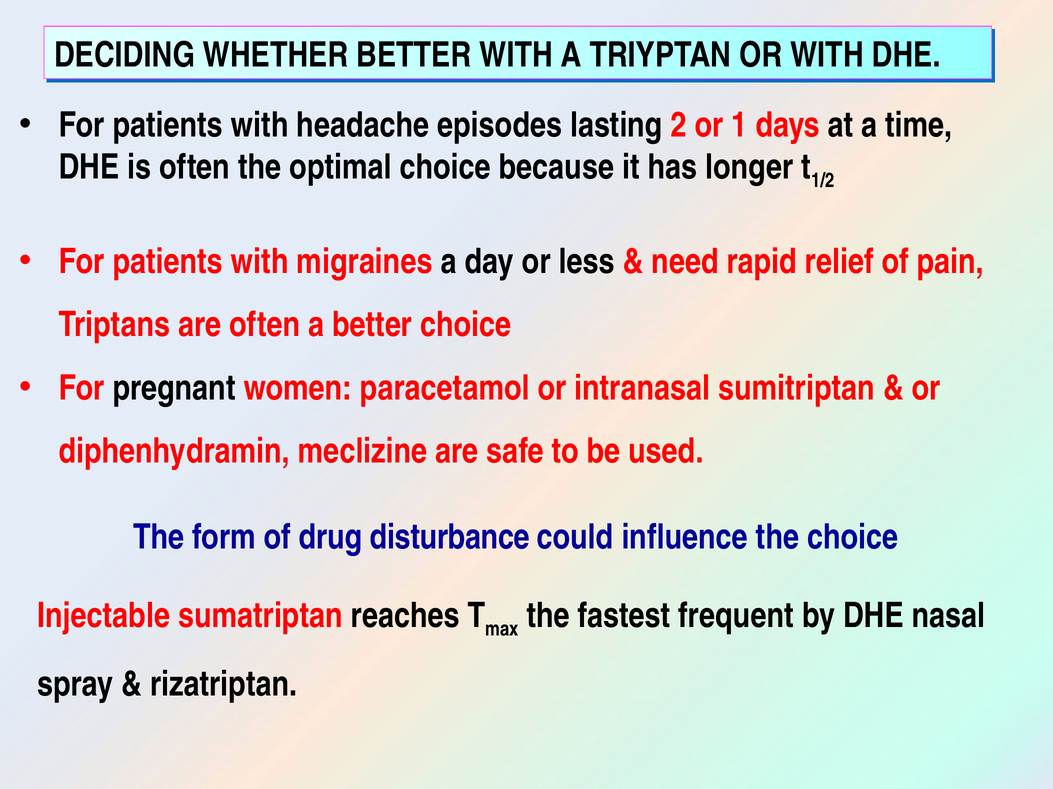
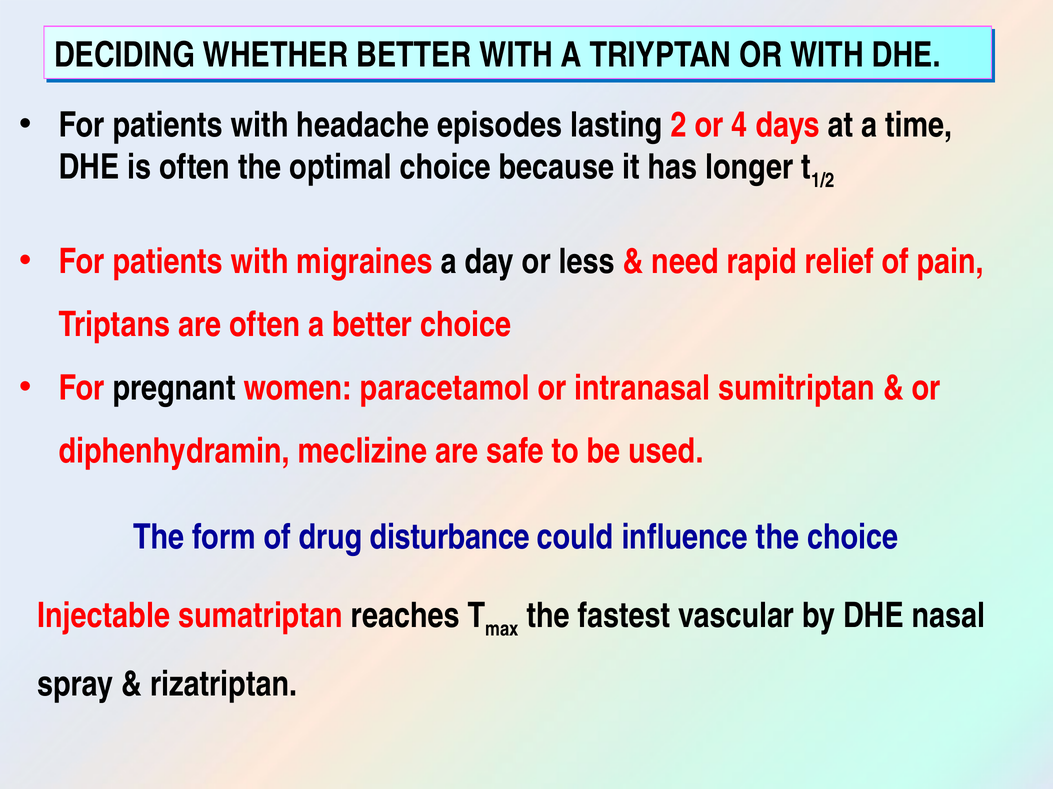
1: 1 -> 4 (739, 125)
frequent: frequent -> vascular (736, 616)
